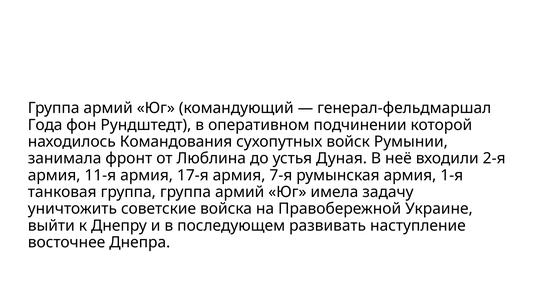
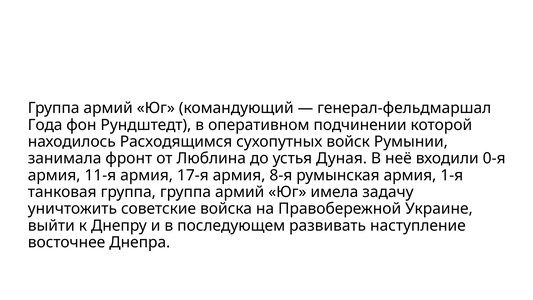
Командования: Командования -> Расходящимся (176, 142)
2-я: 2-я -> 0-я (494, 158)
7-я: 7-я -> 8-я (281, 175)
